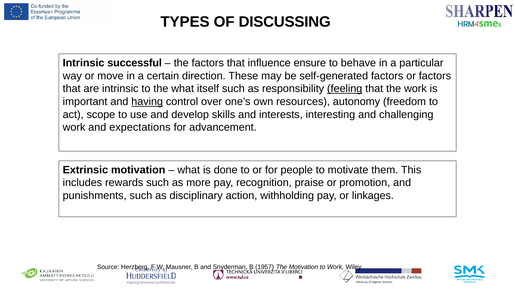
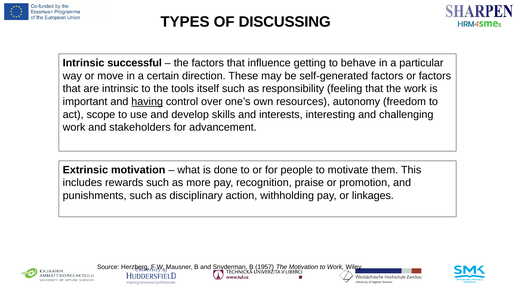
ensure: ensure -> getting (310, 63)
the what: what -> tools (183, 89)
feeling underline: present -> none (345, 89)
expectations: expectations -> stakeholders (140, 127)
